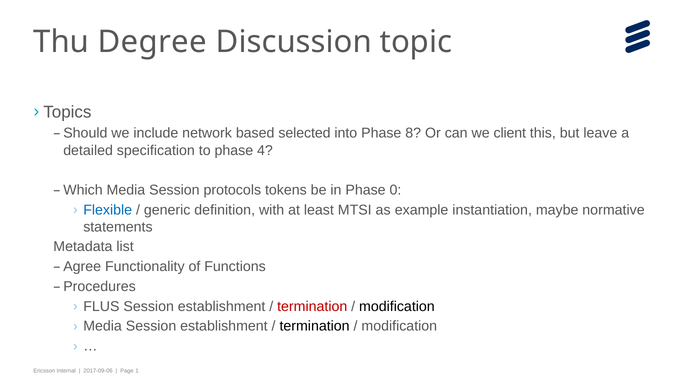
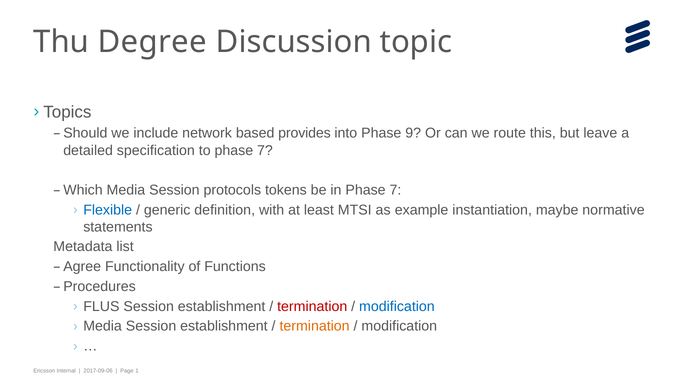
selected: selected -> provides (305, 133)
8: 8 -> 9 (413, 133)
client: client -> route (510, 133)
to phase 4: 4 -> 7 (265, 150)
in Phase 0: 0 -> 7 (395, 190)
modification colour: black -> blue (397, 306)
termination colour: black -> orange (315, 326)
